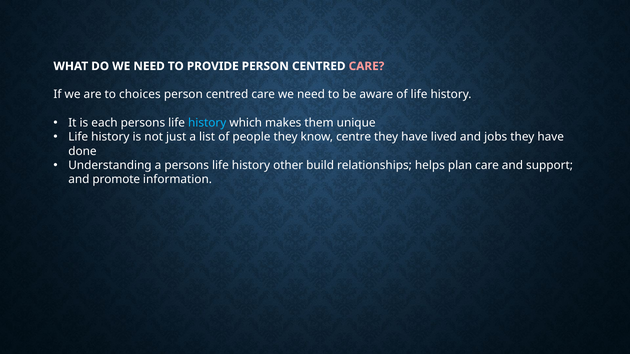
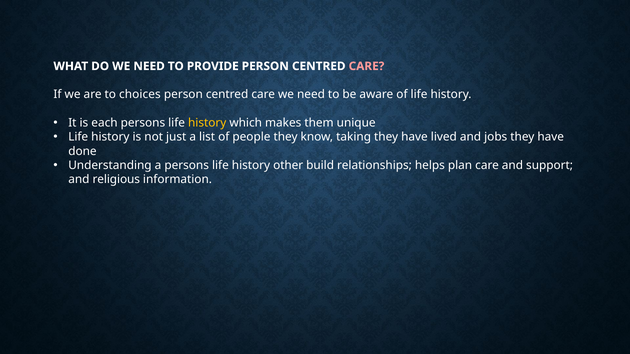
history colour: light blue -> yellow (207, 123)
centre: centre -> taking (354, 137)
promote: promote -> religious (116, 180)
